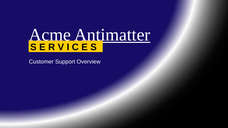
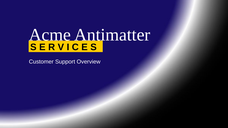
Antimatter underline: present -> none (112, 35)
